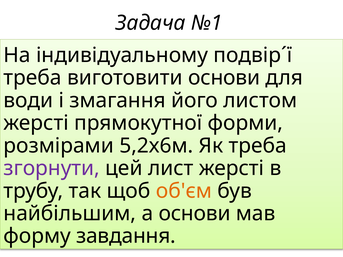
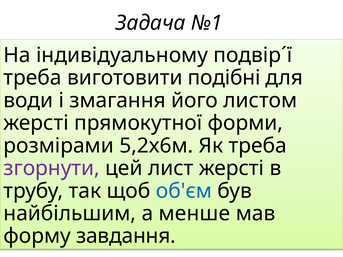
виготовити основи: основи -> подібні (224, 78)
об'єм colour: orange -> blue (184, 191)
а основи: основи -> менше (194, 214)
